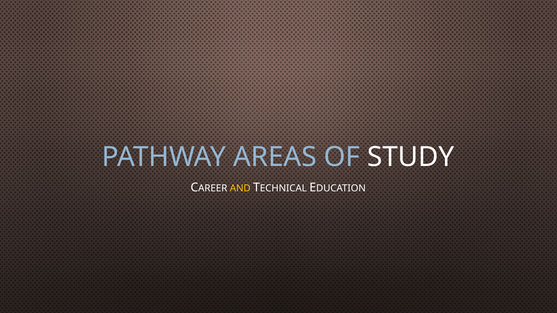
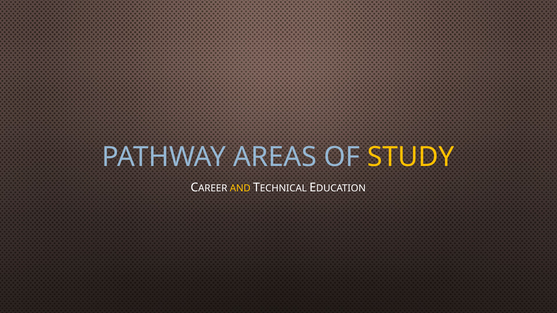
STUDY colour: white -> yellow (411, 157)
